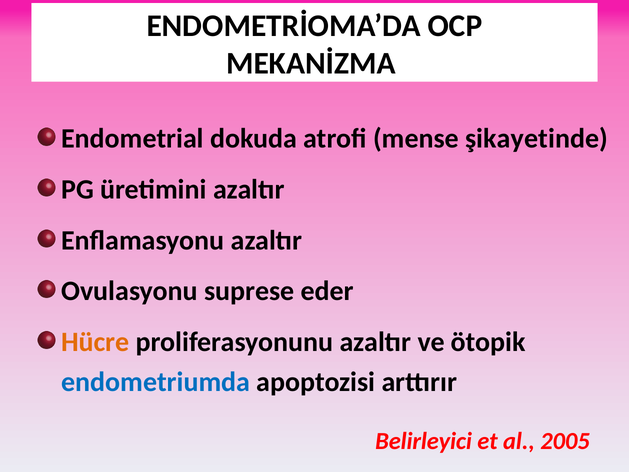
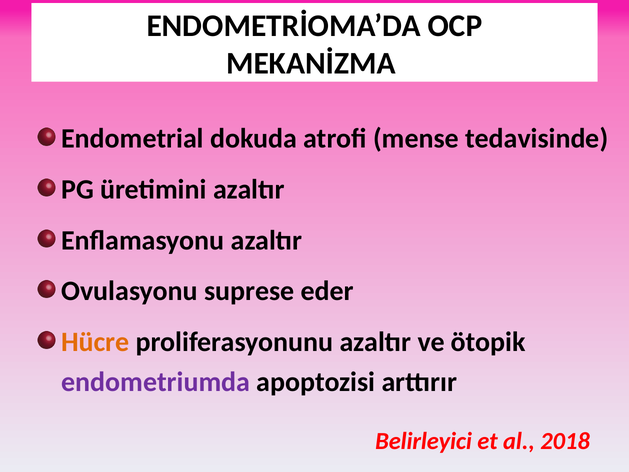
şikayetinde: şikayetinde -> tedavisinde (537, 139)
endometriumda colour: blue -> purple (156, 382)
2005: 2005 -> 2018 (565, 441)
